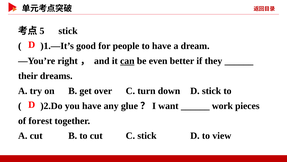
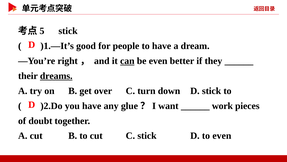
dreams underline: none -> present (56, 76)
forest: forest -> doubt (40, 120)
to view: view -> even (222, 135)
